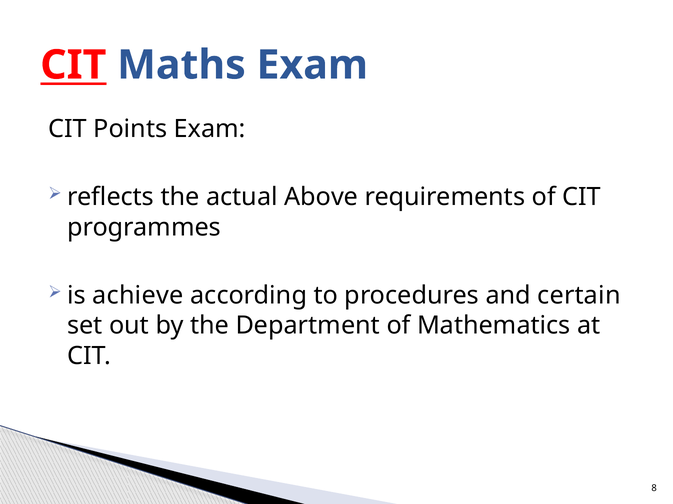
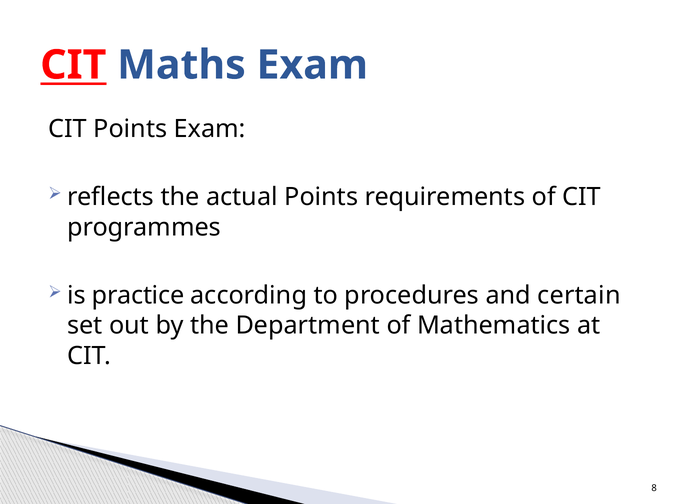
actual Above: Above -> Points (321, 197)
achieve: achieve -> practice (138, 296)
